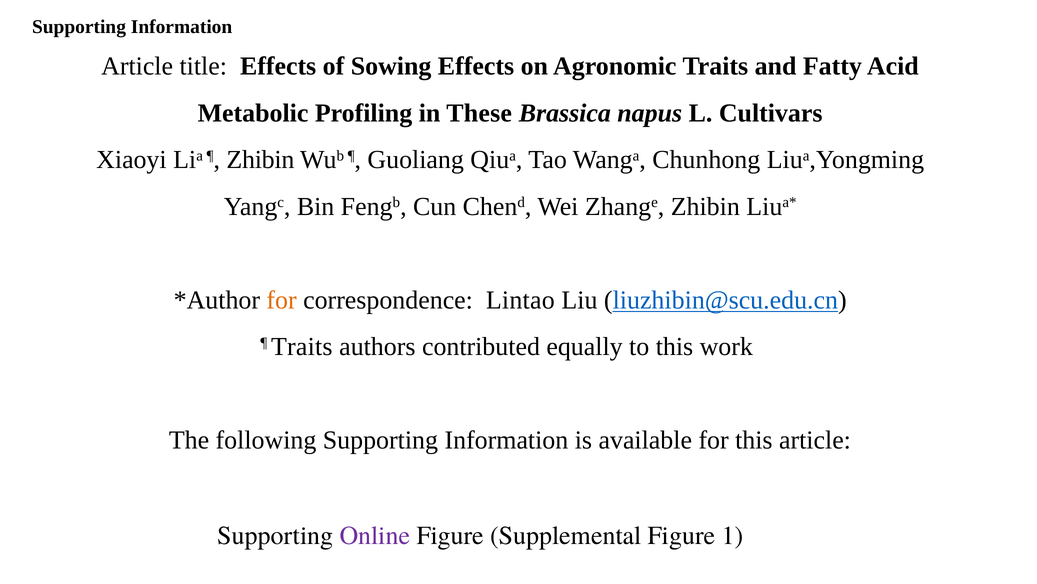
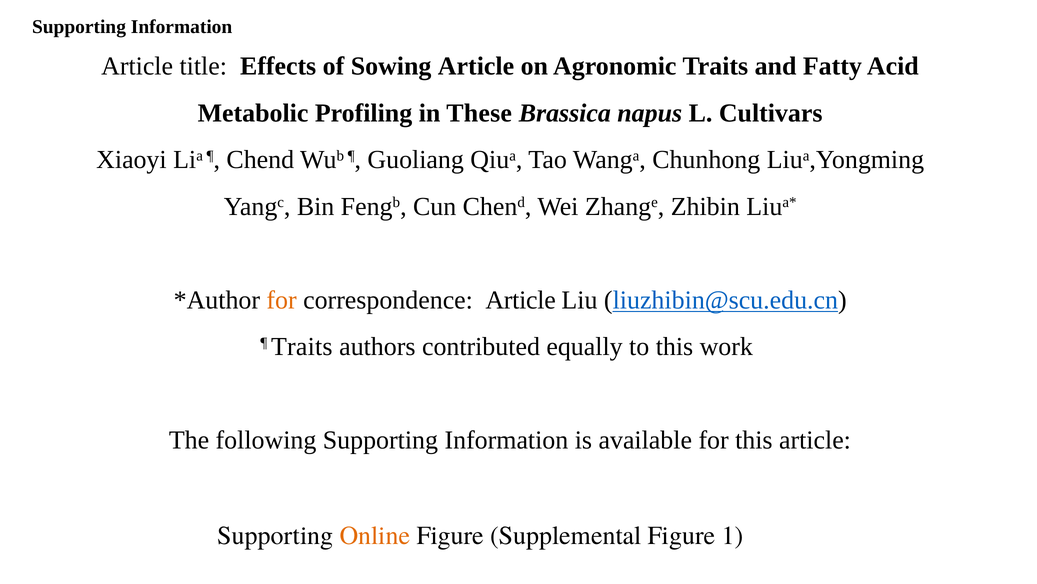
Sowing Effects: Effects -> Article (476, 66)
Zhibin: Zhibin -> Chend (260, 160)
correspondence Lintao: Lintao -> Article (521, 300)
Online colour: purple -> orange (375, 535)
